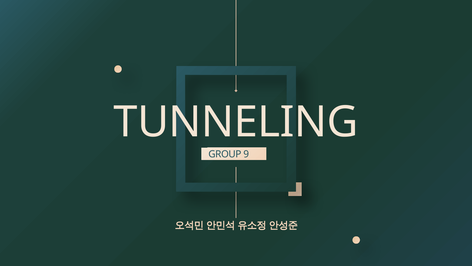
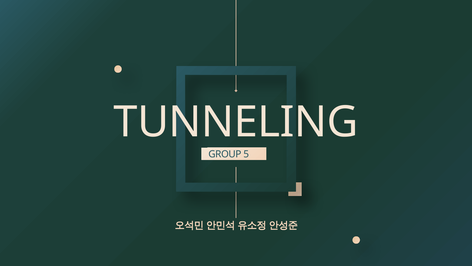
9: 9 -> 5 (246, 154)
